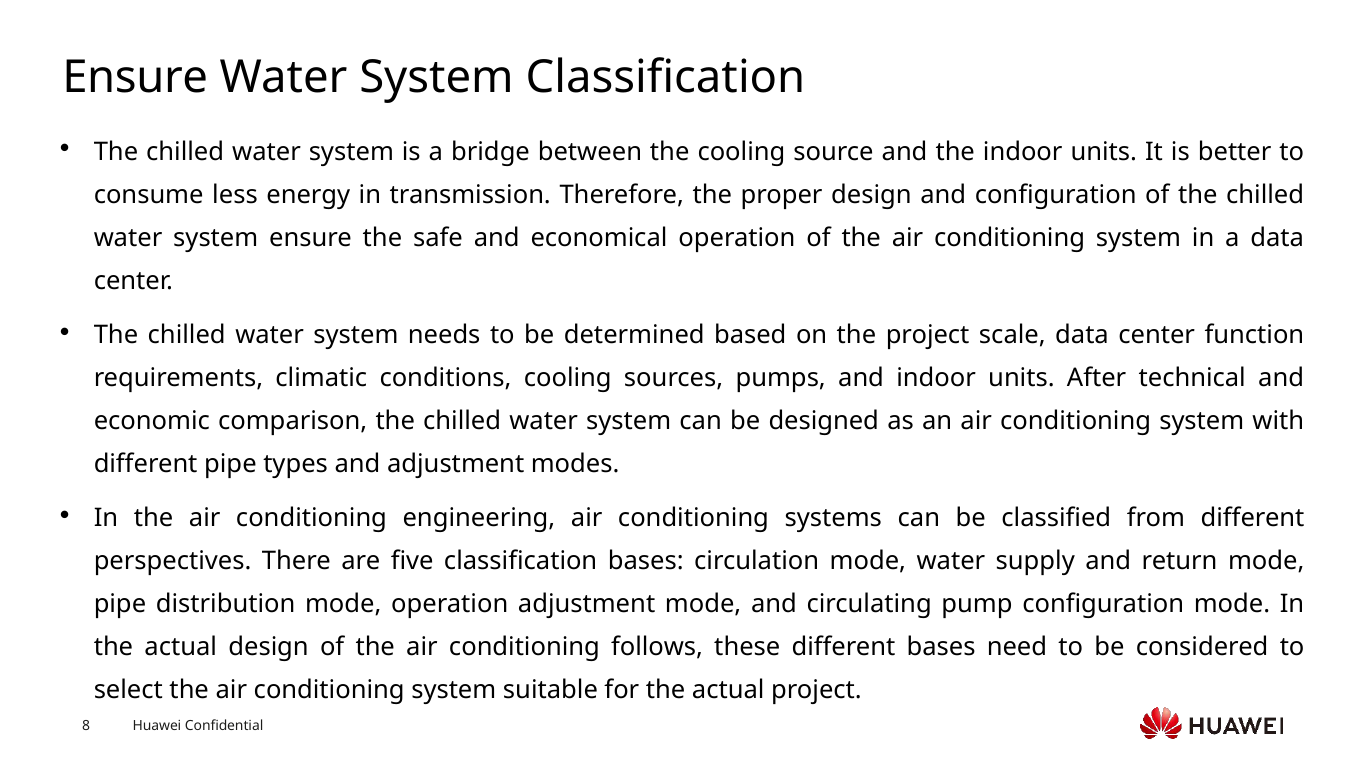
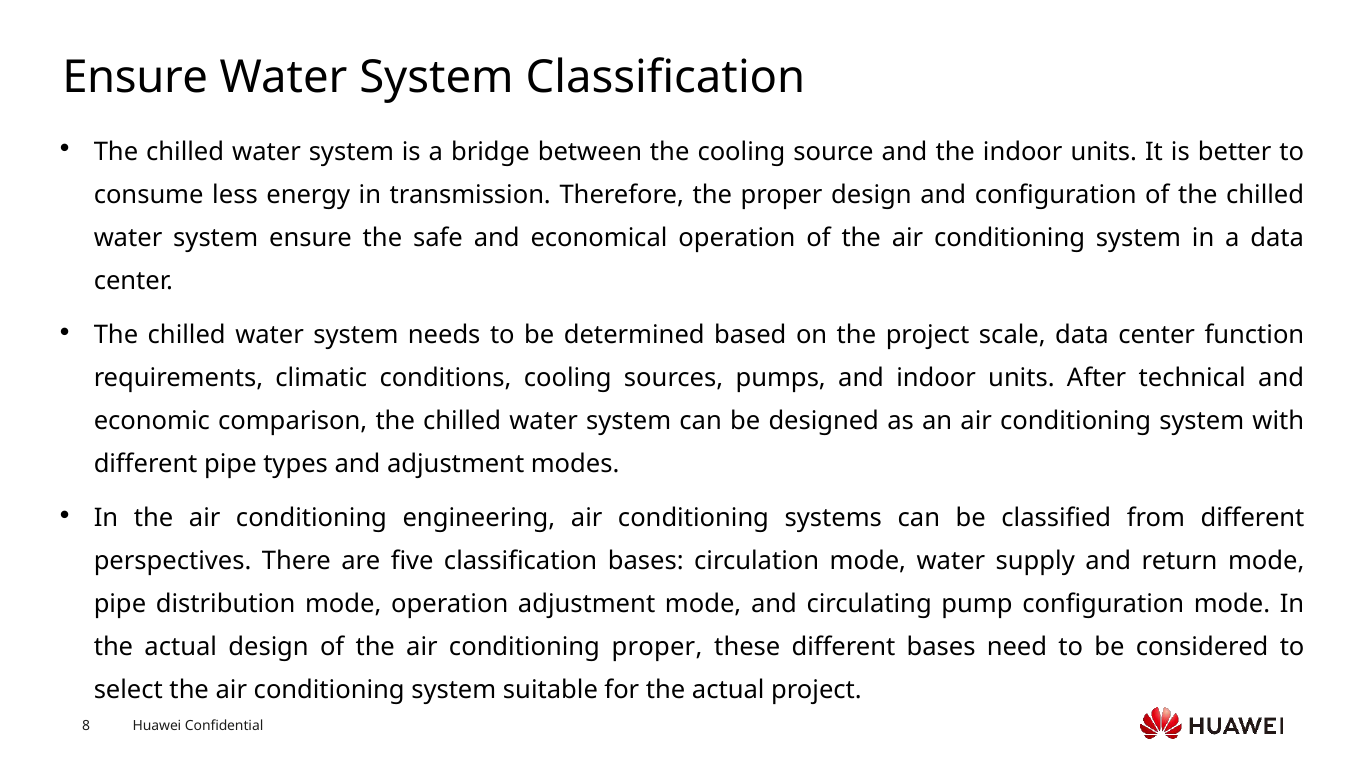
conditioning follows: follows -> proper (657, 646)
